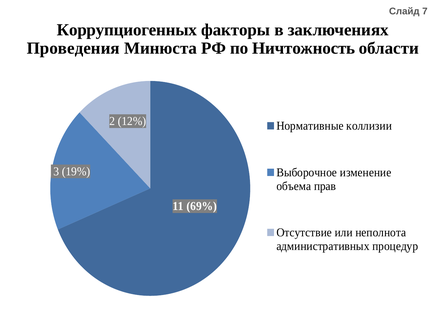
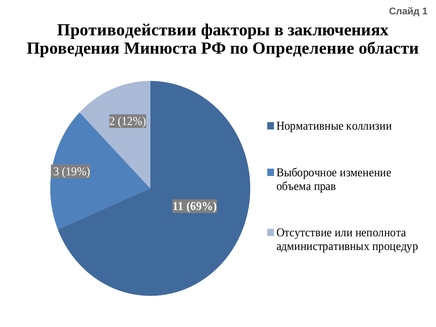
7: 7 -> 1 (425, 11)
Коррупциогенных: Коррупциогенных -> Противодействии (127, 30)
Ничтожность: Ничтожность -> Определение (304, 48)
